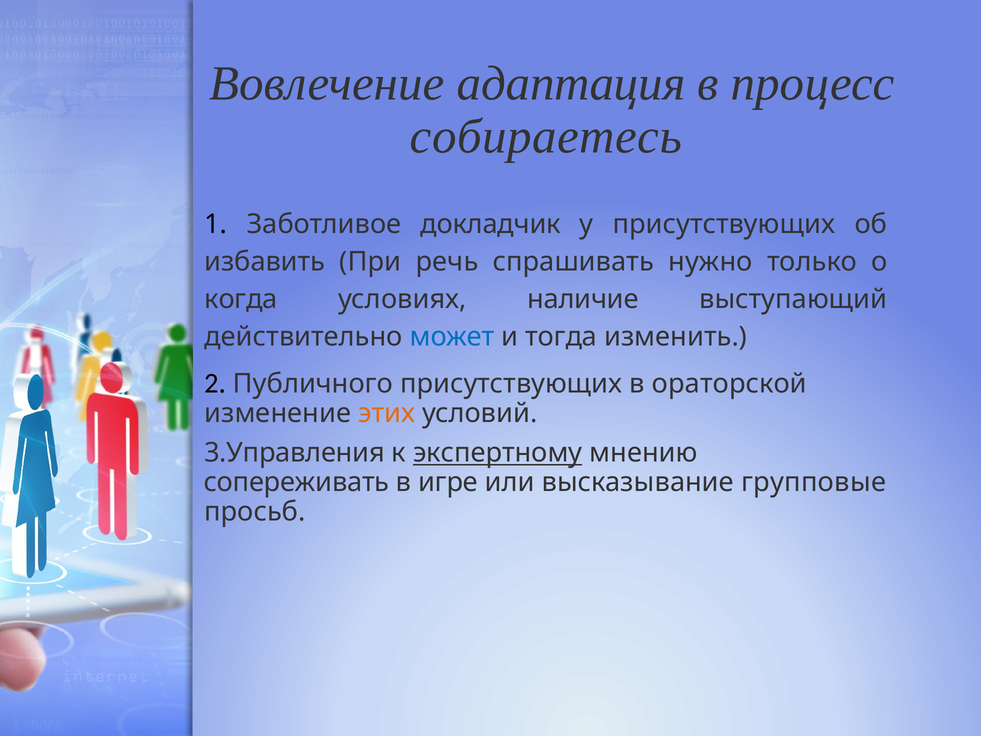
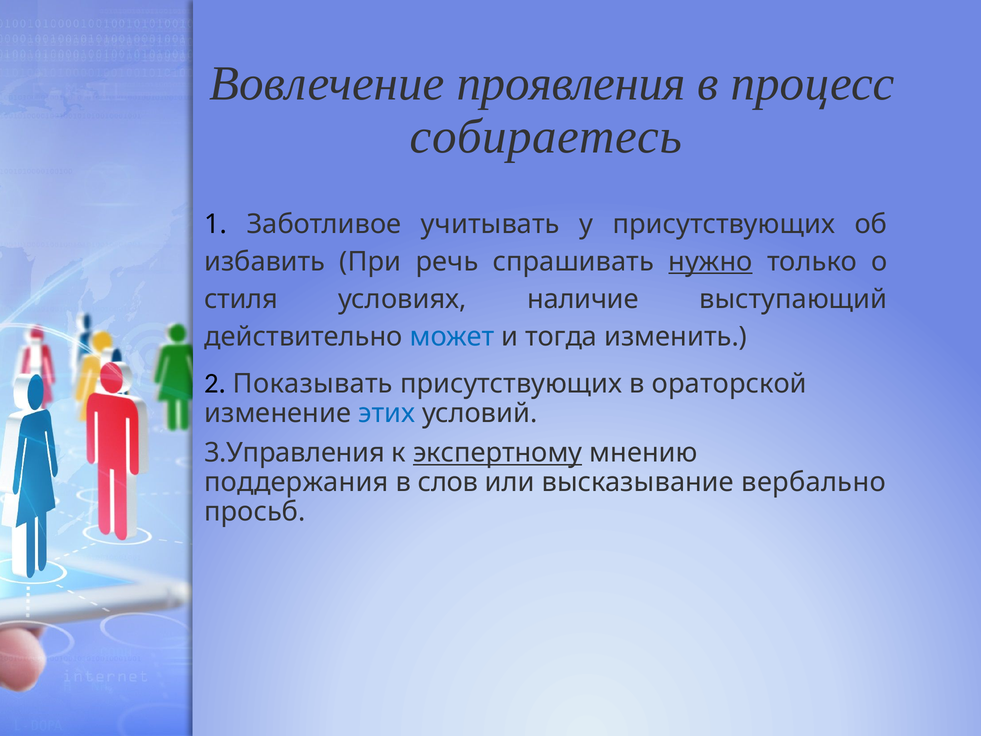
адаптация: адаптация -> проявления (571, 83)
докладчик: докладчик -> учитывать (490, 224)
нужно underline: none -> present (710, 262)
когда: когда -> стиля (241, 299)
Публичного: Публичного -> Показывать (313, 383)
этих colour: orange -> blue (387, 413)
сопереживать: сопереживать -> поддержания (296, 482)
игре: игре -> слов (448, 482)
групповые: групповые -> вербально (814, 482)
